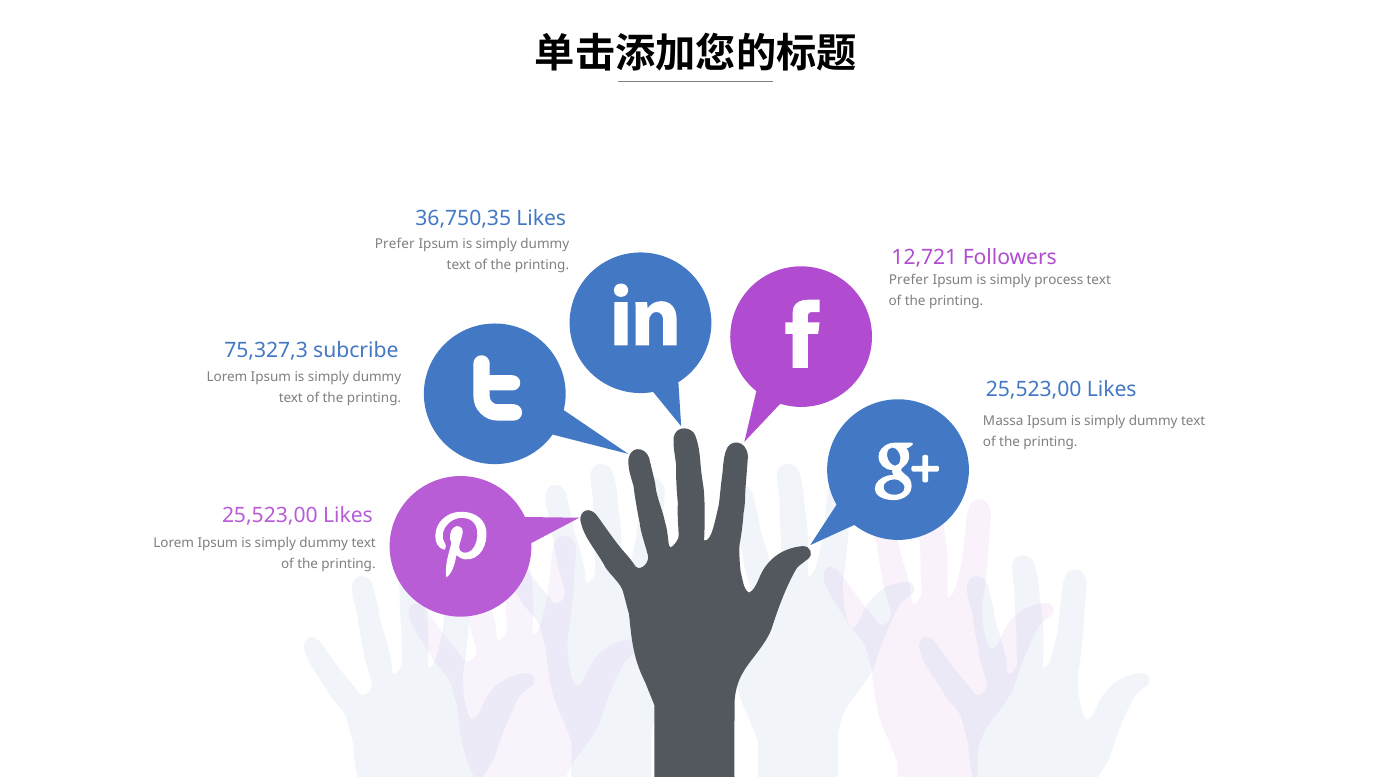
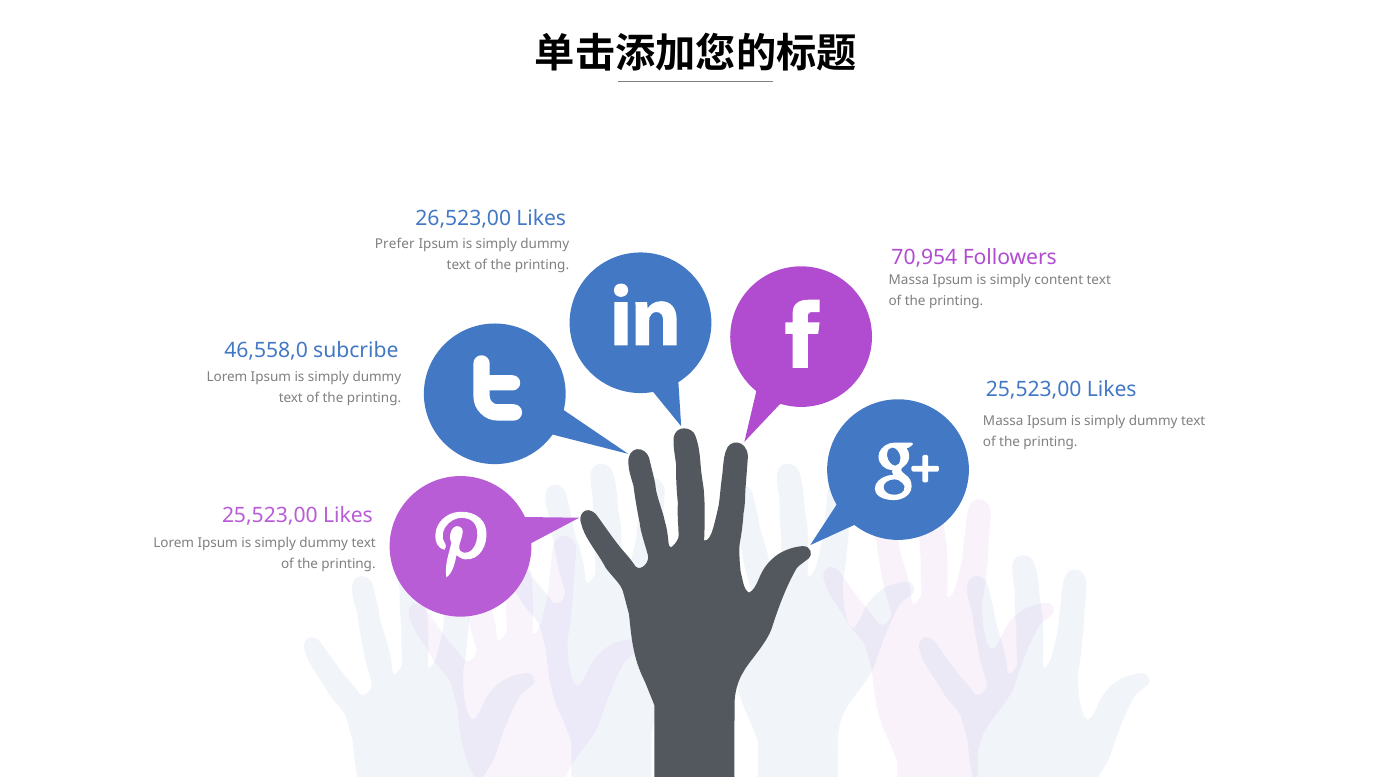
36,750,35: 36,750,35 -> 26,523,00 (463, 219)
12,721: 12,721 -> 70,954 (924, 257)
Prefer: Prefer -> Massa (909, 280)
process: process -> content (1059, 280)
75,327,3: 75,327,3 -> 46,558,0 (266, 350)
